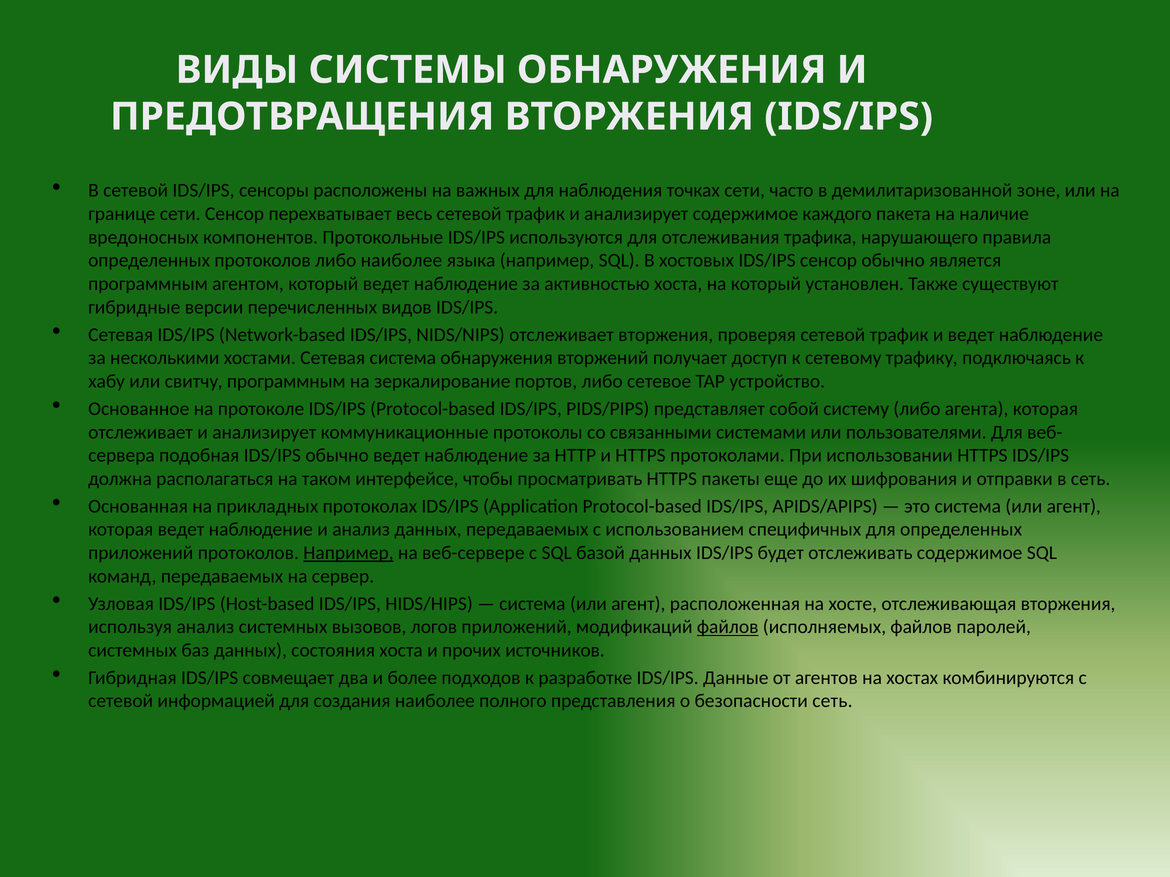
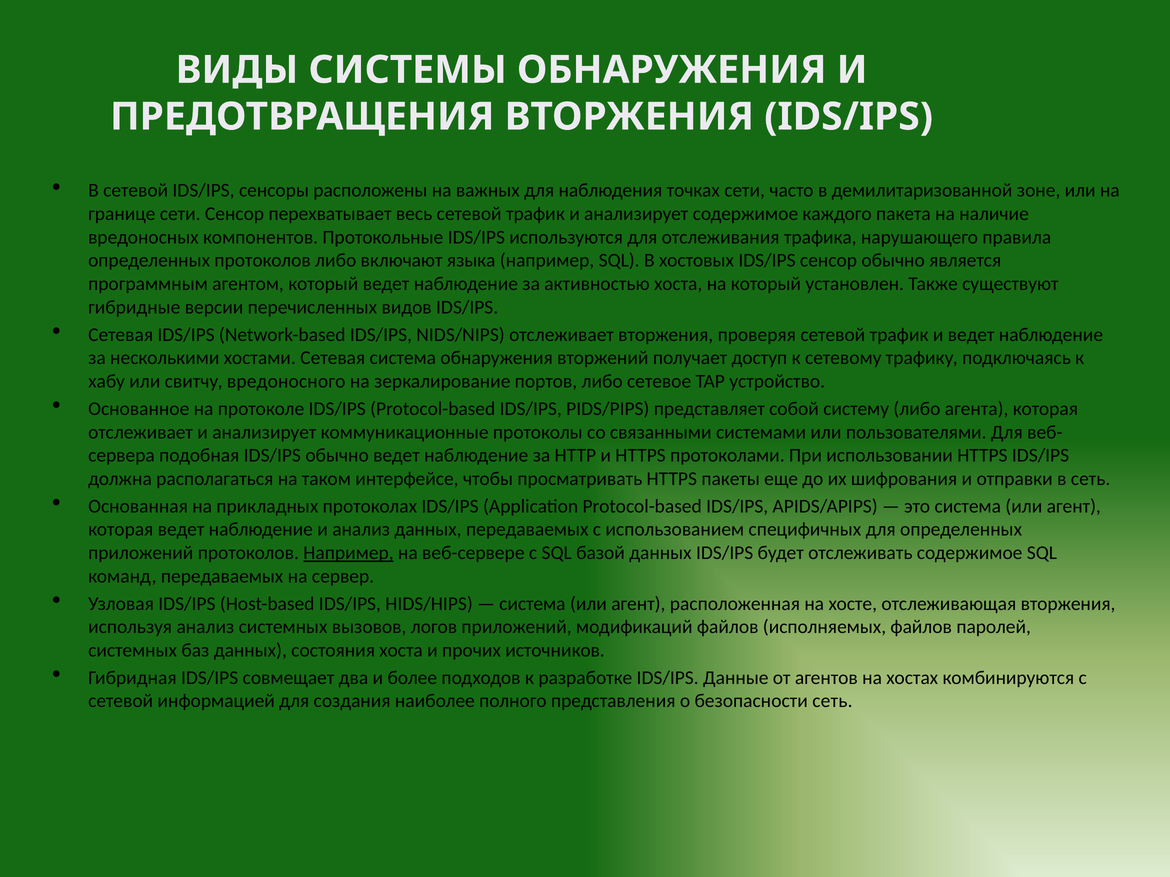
либо наиболее: наиболее -> включают (402, 261)
свитчу программным: программным -> вредоносного (286, 382)
файлов underline: present -> none (728, 627)
